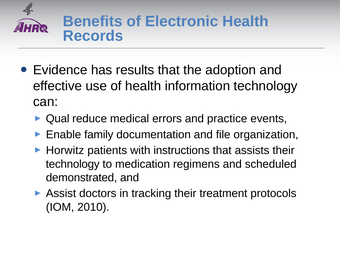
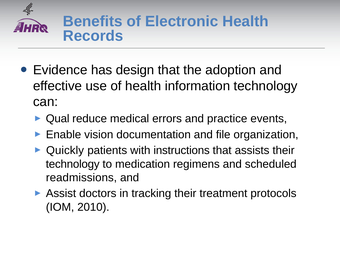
results: results -> design (135, 70)
family: family -> vision (99, 135)
Horwitz: Horwitz -> Quickly (65, 150)
demonstrated: demonstrated -> readmissions (81, 178)
